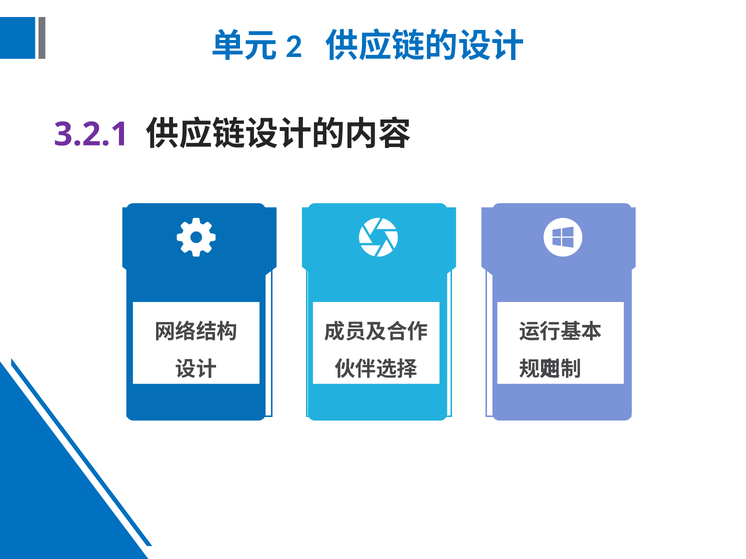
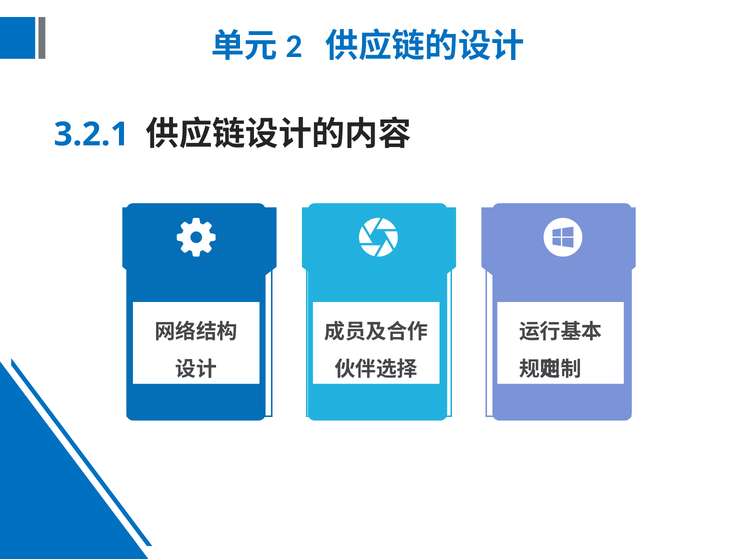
3.2.1 colour: purple -> blue (91, 135)
